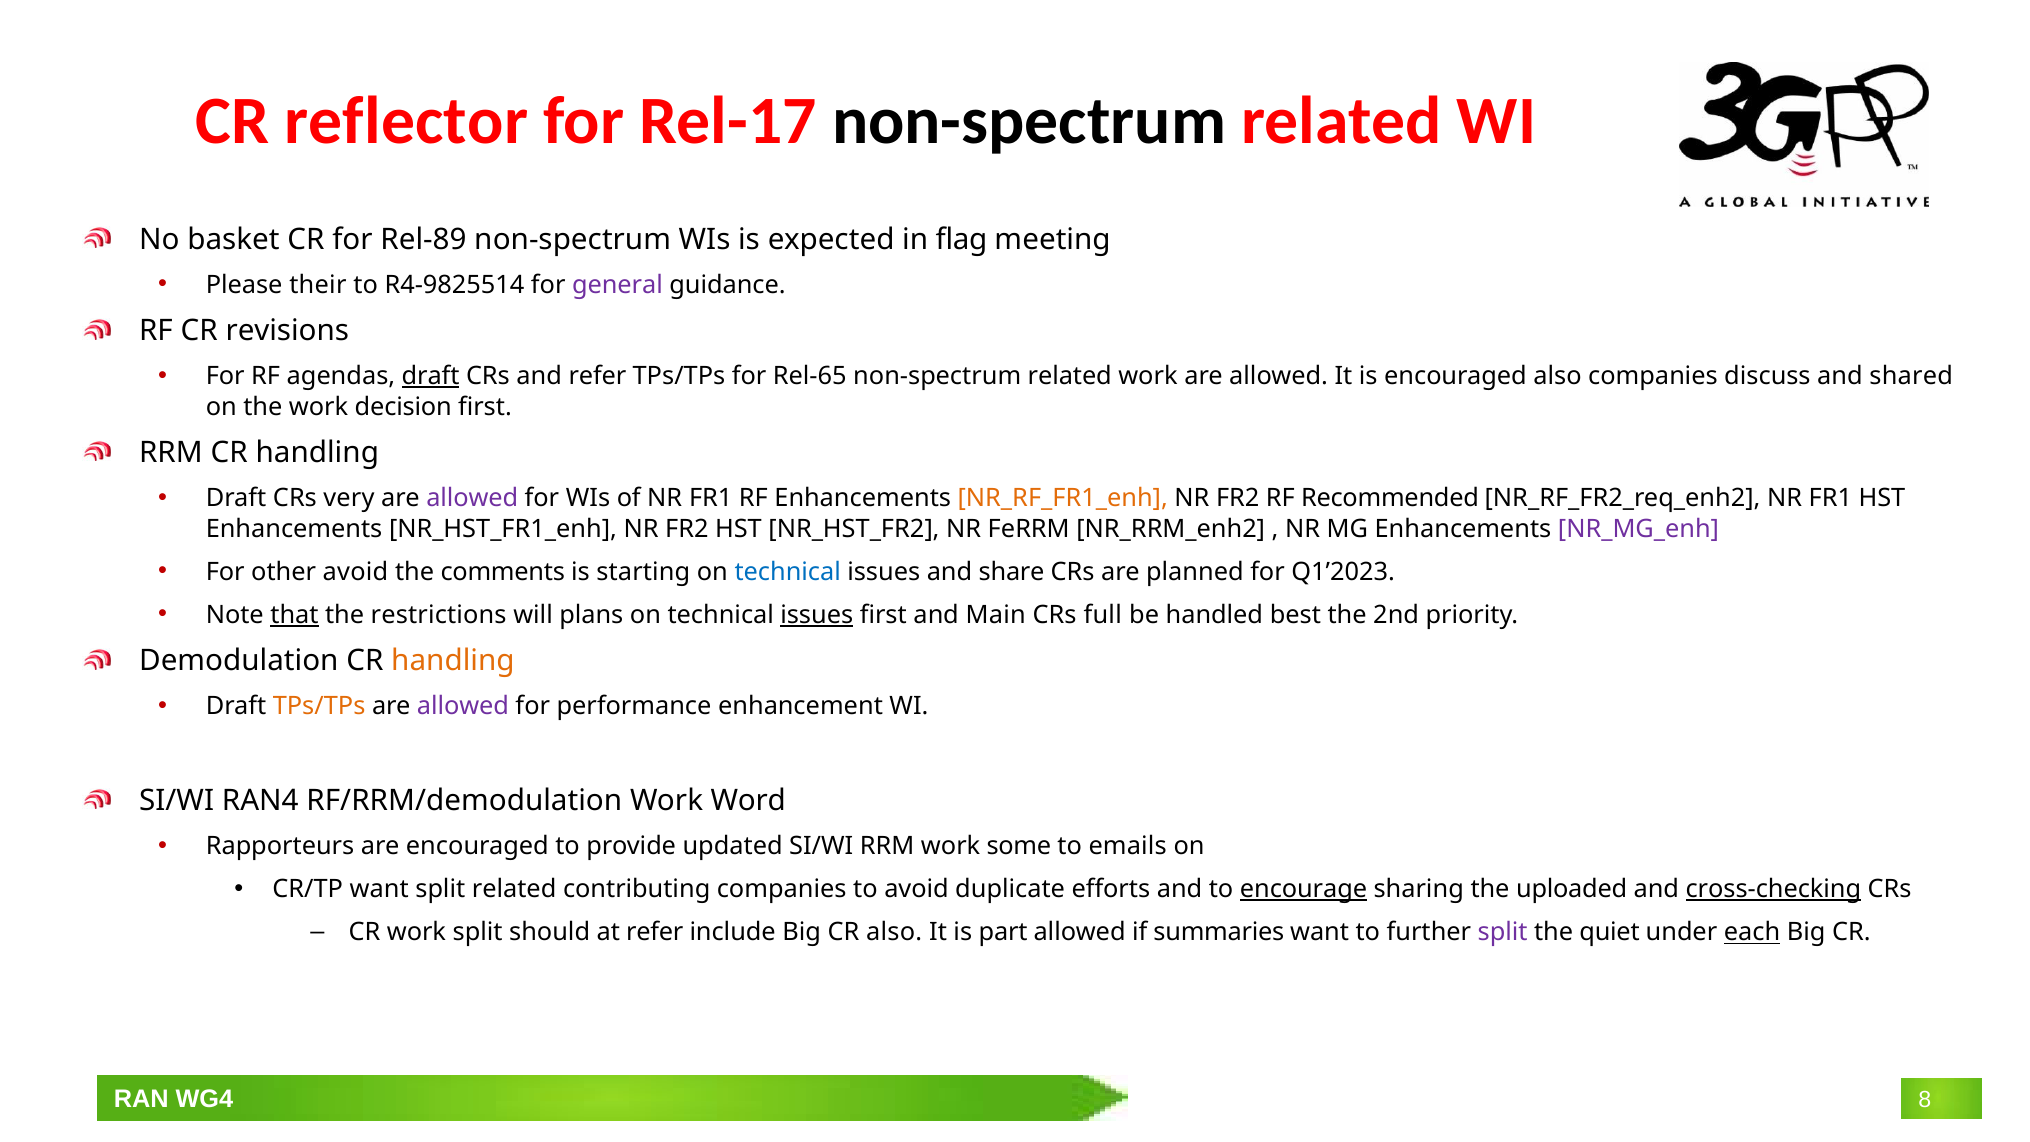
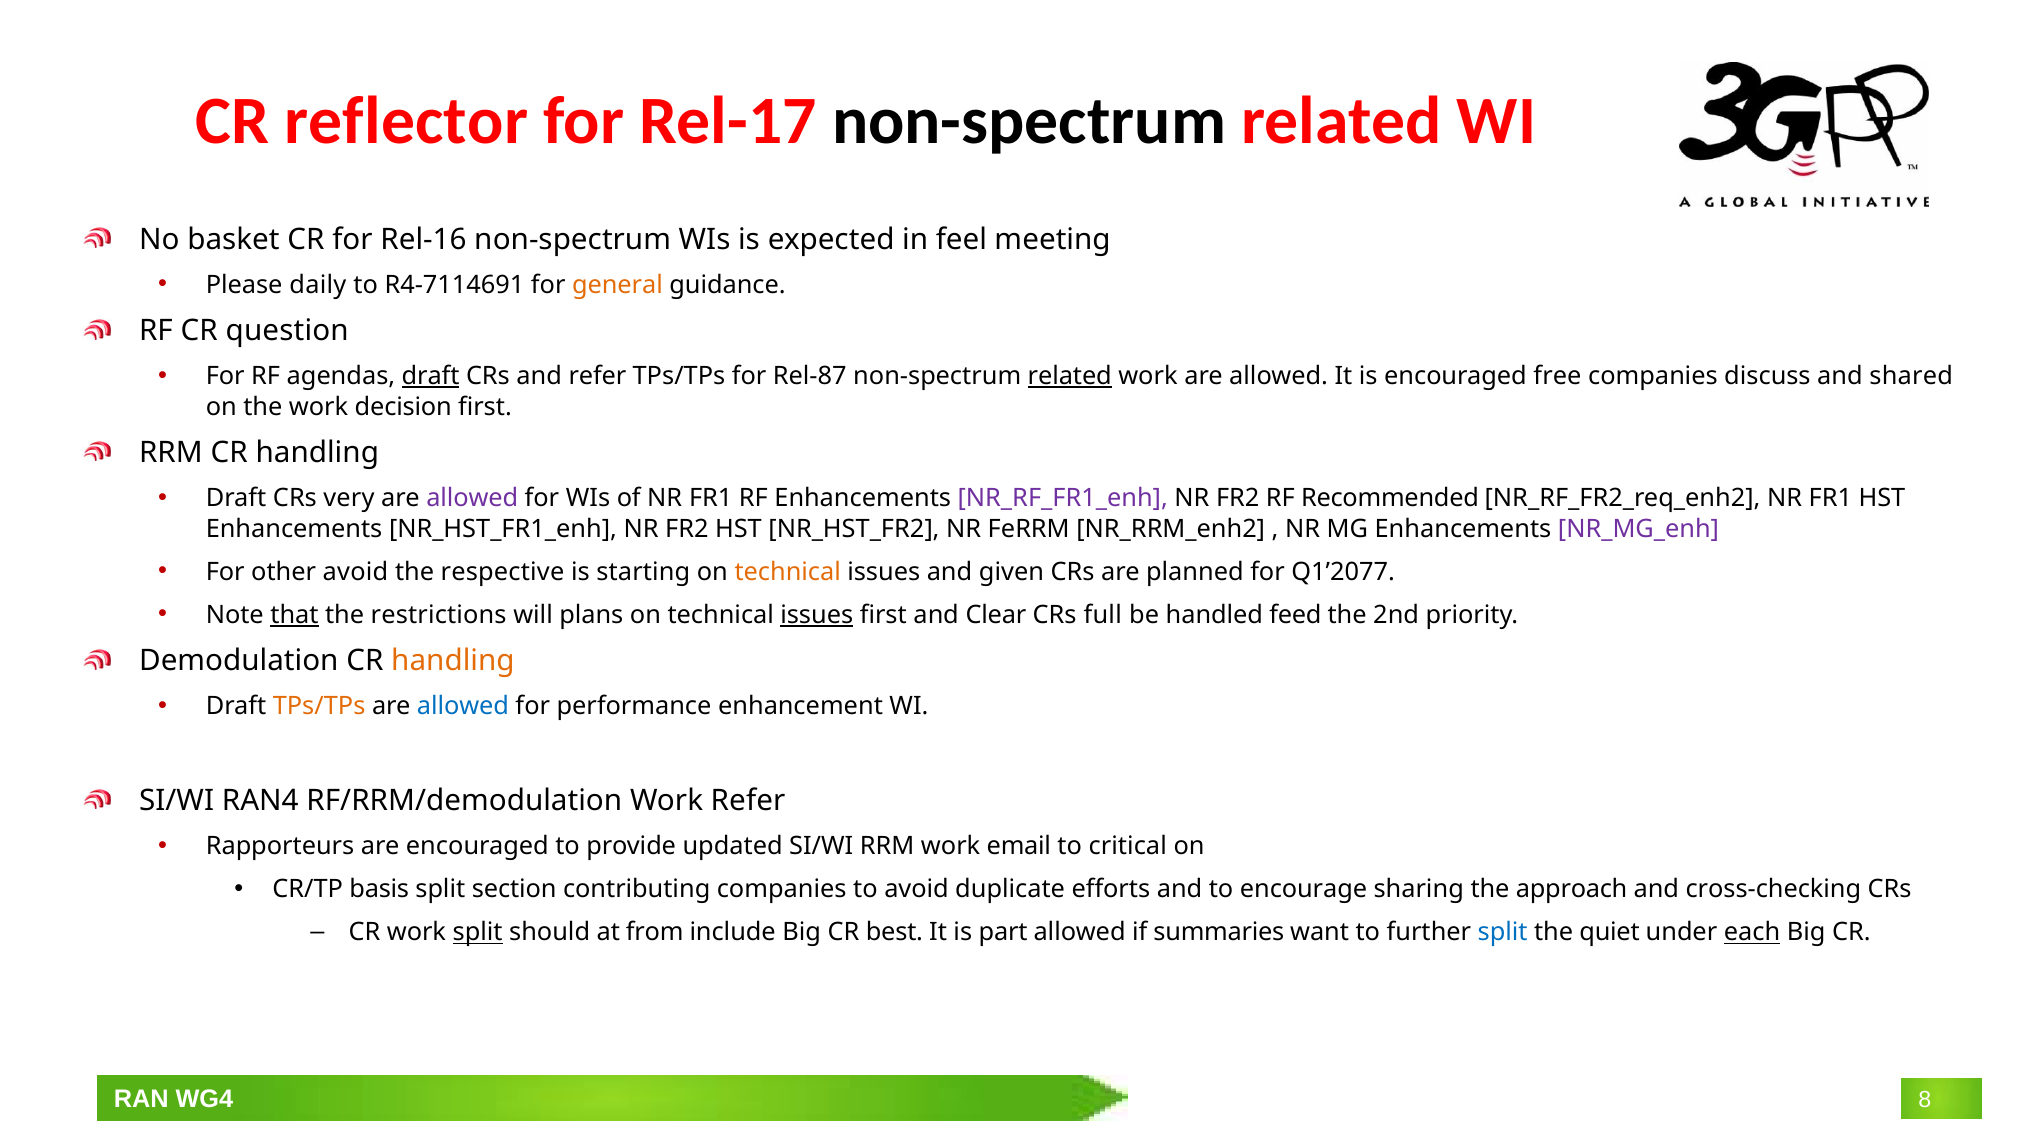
Rel-89: Rel-89 -> Rel-16 (424, 239)
flag: flag -> feel (961, 239)
their: their -> daily (318, 285)
R4-9825514: R4-9825514 -> R4-7114691 (455, 285)
general colour: purple -> orange (617, 285)
revisions: revisions -> question (287, 331)
Rel-65: Rel-65 -> Rel-87 (810, 376)
related underline: none -> present (1070, 376)
encouraged also: also -> free (1558, 376)
NR_RF_FR1_enh colour: orange -> purple (1063, 498)
comments: comments -> respective (503, 572)
technical colour: blue -> orange (788, 572)
share: share -> given (1011, 572)
Q1’2023: Q1’2023 -> Q1’2077 (1343, 572)
Main: Main -> Clear (996, 615)
best: best -> feed (1295, 615)
allowed colour: purple -> blue (463, 706)
Work Word: Word -> Refer (748, 801)
some: some -> email (1019, 846)
emails: emails -> critical (1128, 846)
CR/TP want: want -> basis (379, 889)
split related: related -> section (514, 889)
encourage underline: present -> none (1304, 889)
uploaded: uploaded -> approach (1572, 889)
cross-checking underline: present -> none (1773, 889)
split underline: none -> present (478, 932)
at refer: refer -> from (655, 932)
CR also: also -> best (894, 932)
split colour: purple -> blue (1503, 932)
